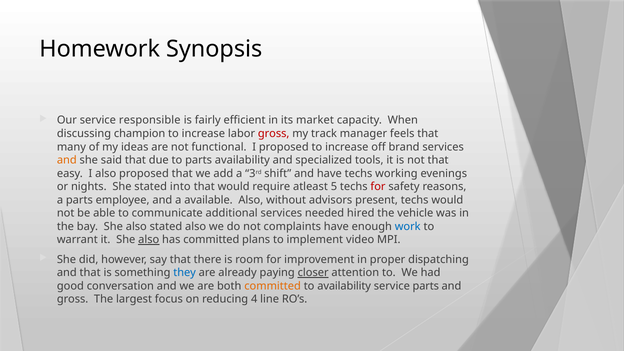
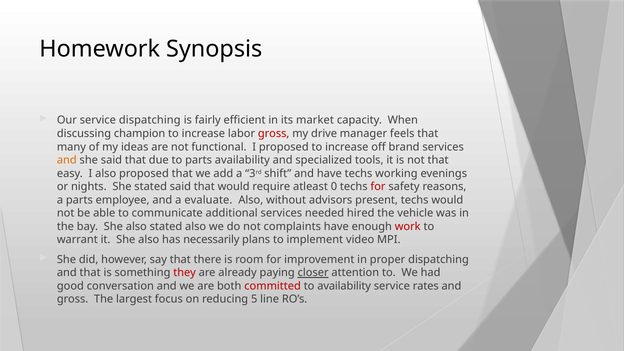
service responsible: responsible -> dispatching (150, 120)
track: track -> drive (324, 134)
stated into: into -> said (180, 187)
5: 5 -> 0 (334, 187)
available: available -> evaluate (208, 200)
work colour: blue -> red (408, 226)
also underline: present -> none (149, 240)
has committed: committed -> necessarily (211, 240)
they colour: blue -> red (185, 273)
committed colour: orange -> red (273, 286)
service parts: parts -> rates (426, 286)
4: 4 -> 5 (254, 299)
